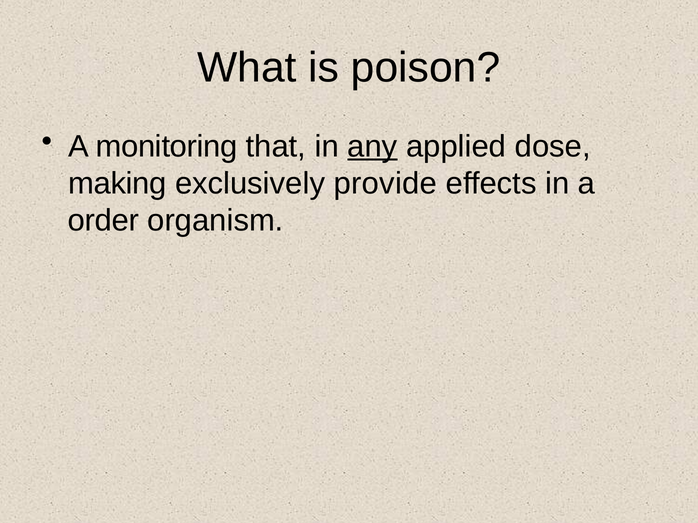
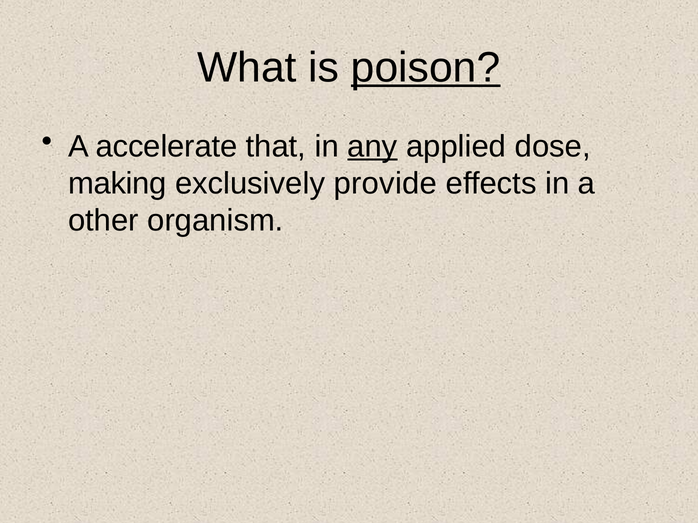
poison underline: none -> present (426, 68)
monitoring: monitoring -> accelerate (166, 146)
order: order -> other (103, 221)
